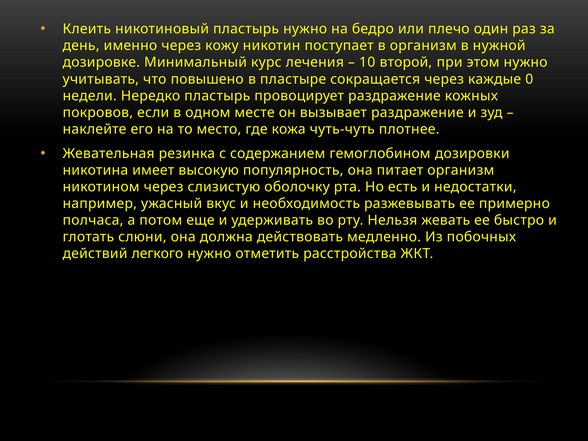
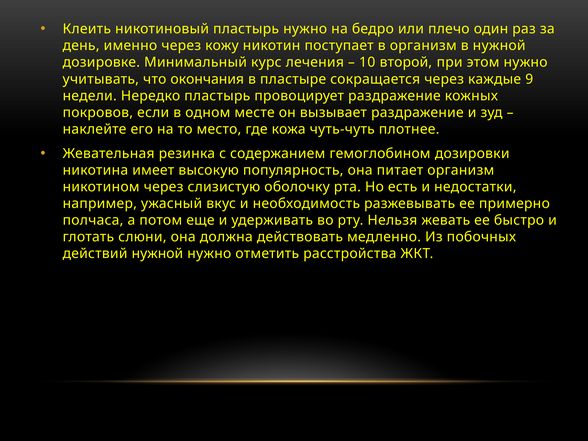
повышено: повышено -> окончания (207, 79)
0: 0 -> 9 (529, 79)
действий легкого: легкого -> нужной (157, 254)
